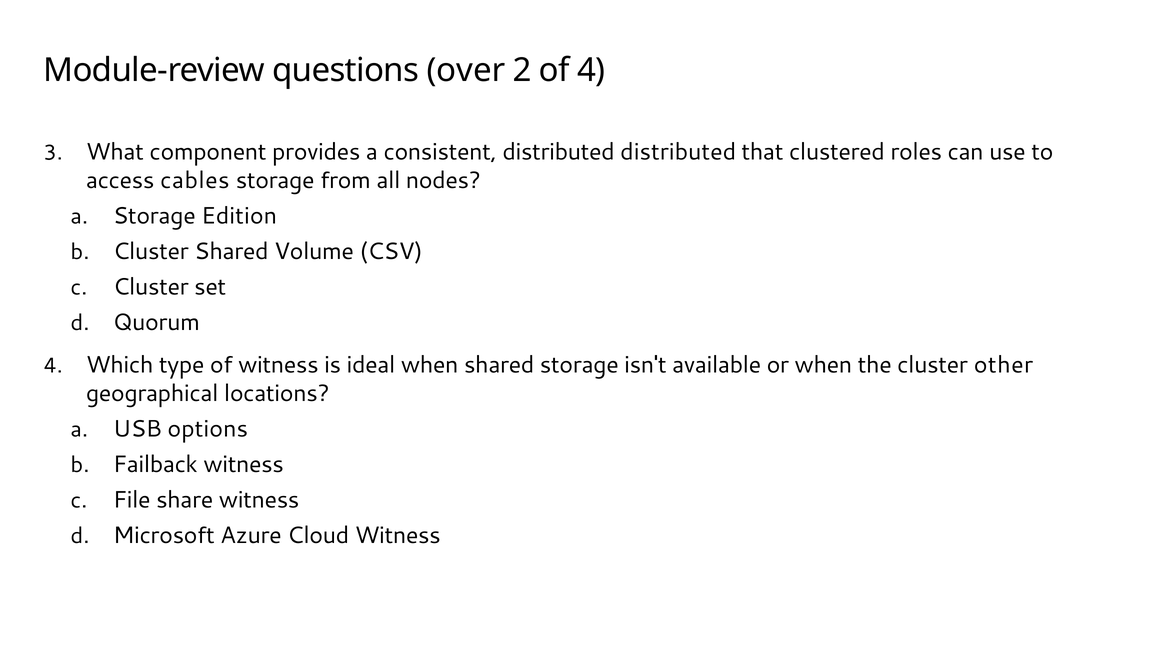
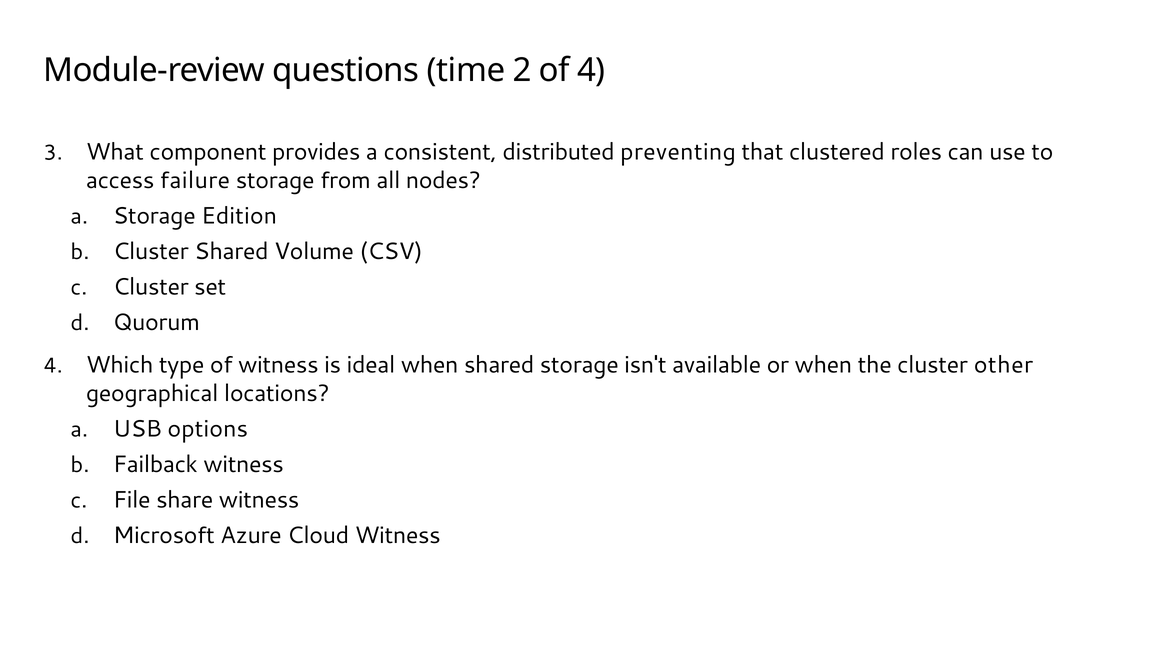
over: over -> time (466, 70)
distributed distributed: distributed -> preventing (678, 152)
cables: cables -> failure (195, 180)
